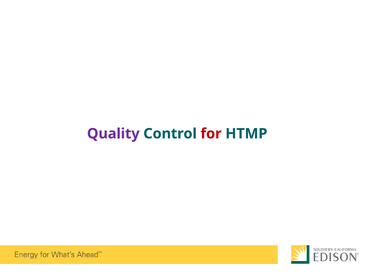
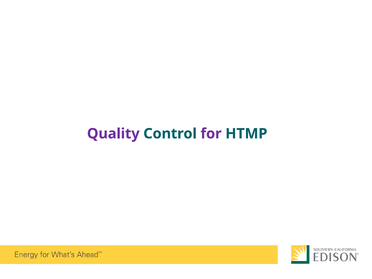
for colour: red -> purple (211, 134)
